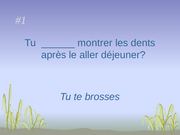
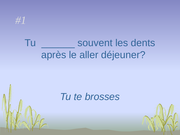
montrer: montrer -> souvent (95, 43)
